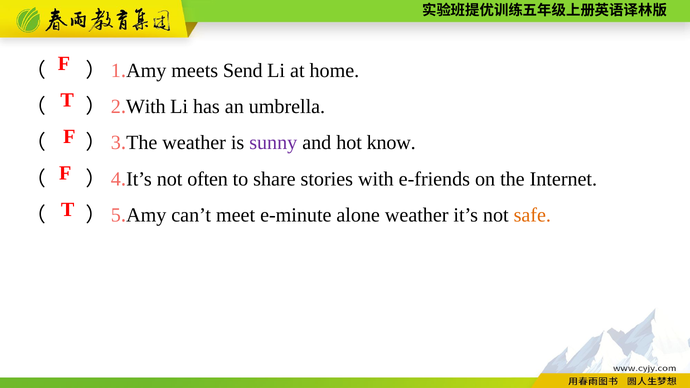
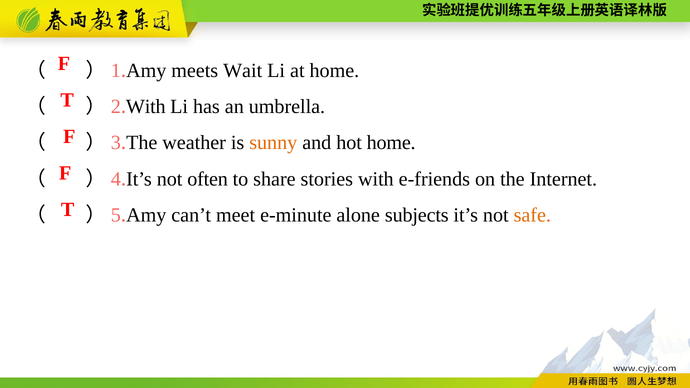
Send: Send -> Wait (243, 70)
sunny colour: purple -> orange (273, 143)
hot know: know -> home (391, 143)
alone weather: weather -> subjects (417, 215)
